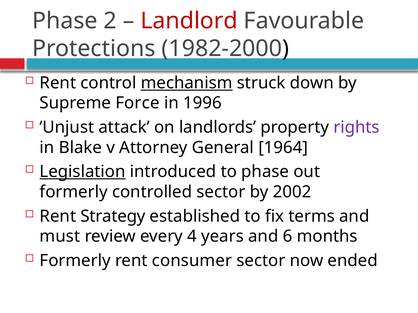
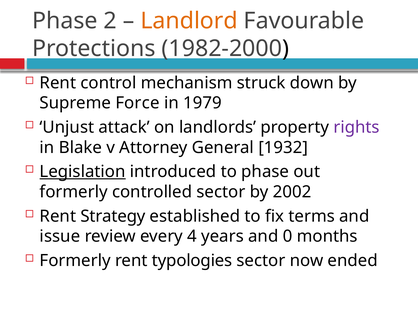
Landlord colour: red -> orange (189, 21)
mechanism underline: present -> none (187, 83)
1996: 1996 -> 1979 (202, 103)
1964: 1964 -> 1932 (283, 148)
must: must -> issue (60, 237)
6: 6 -> 0 (288, 237)
consumer: consumer -> typologies (192, 261)
